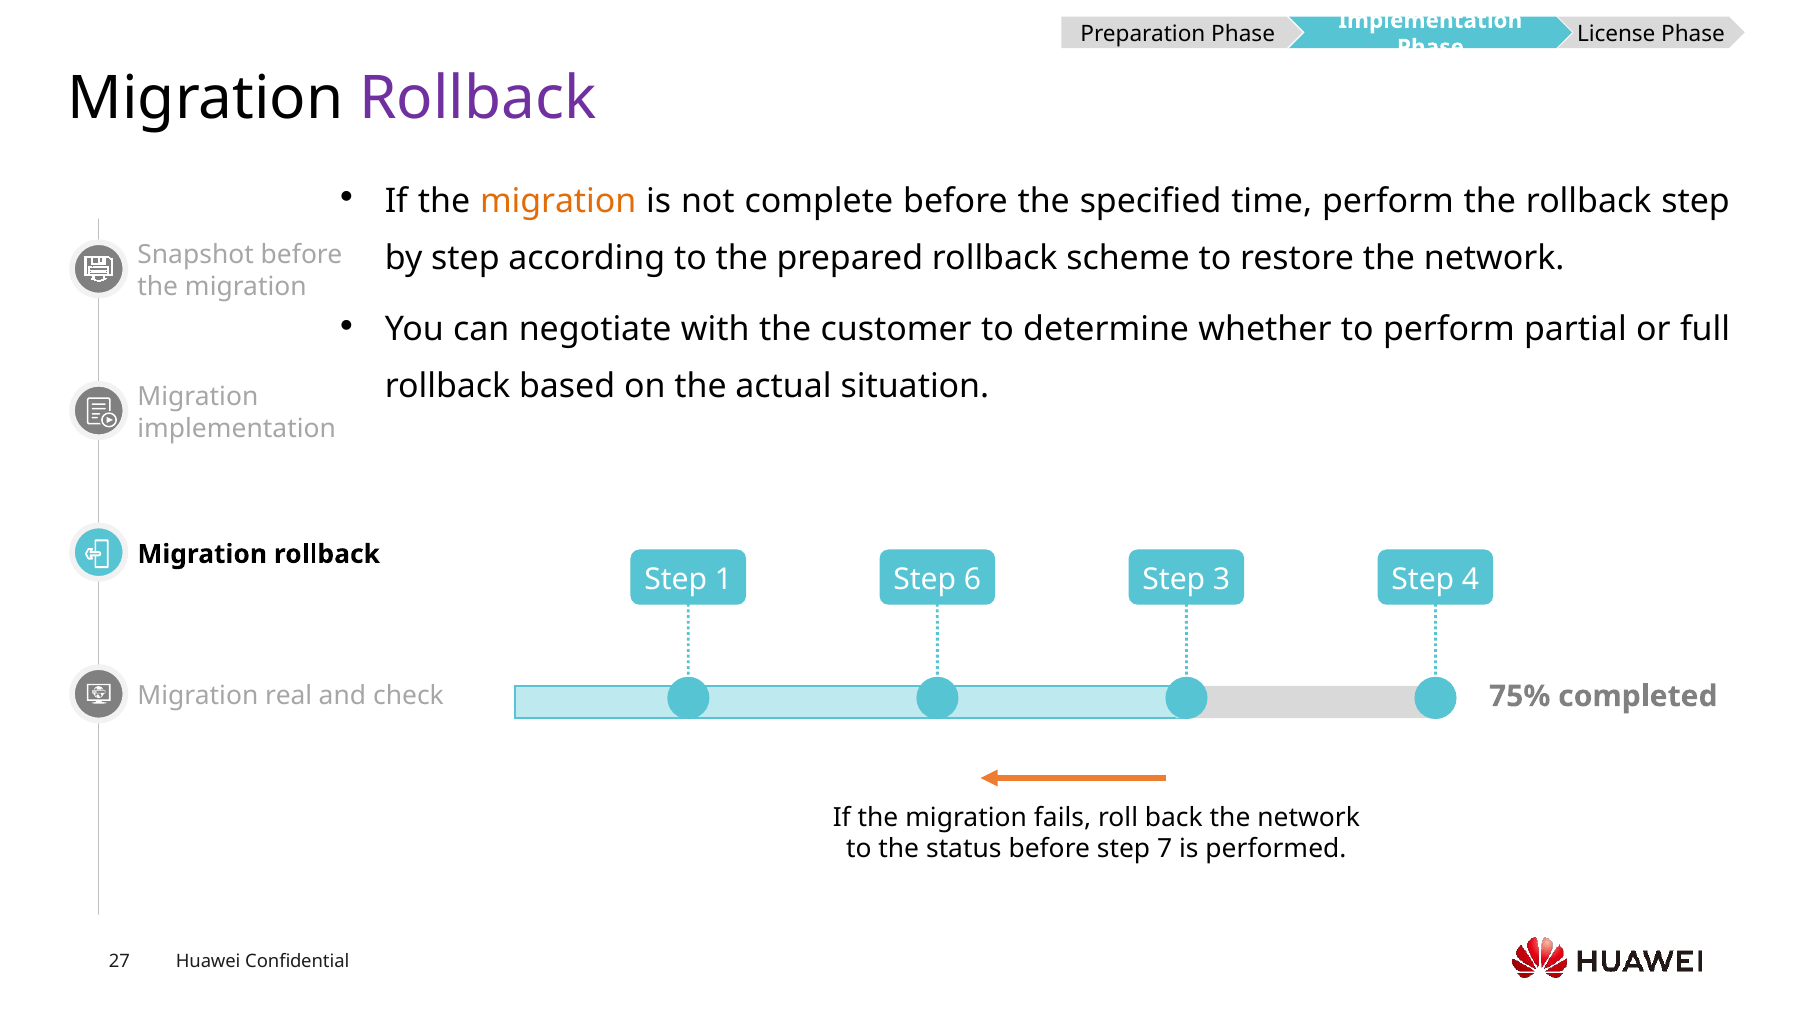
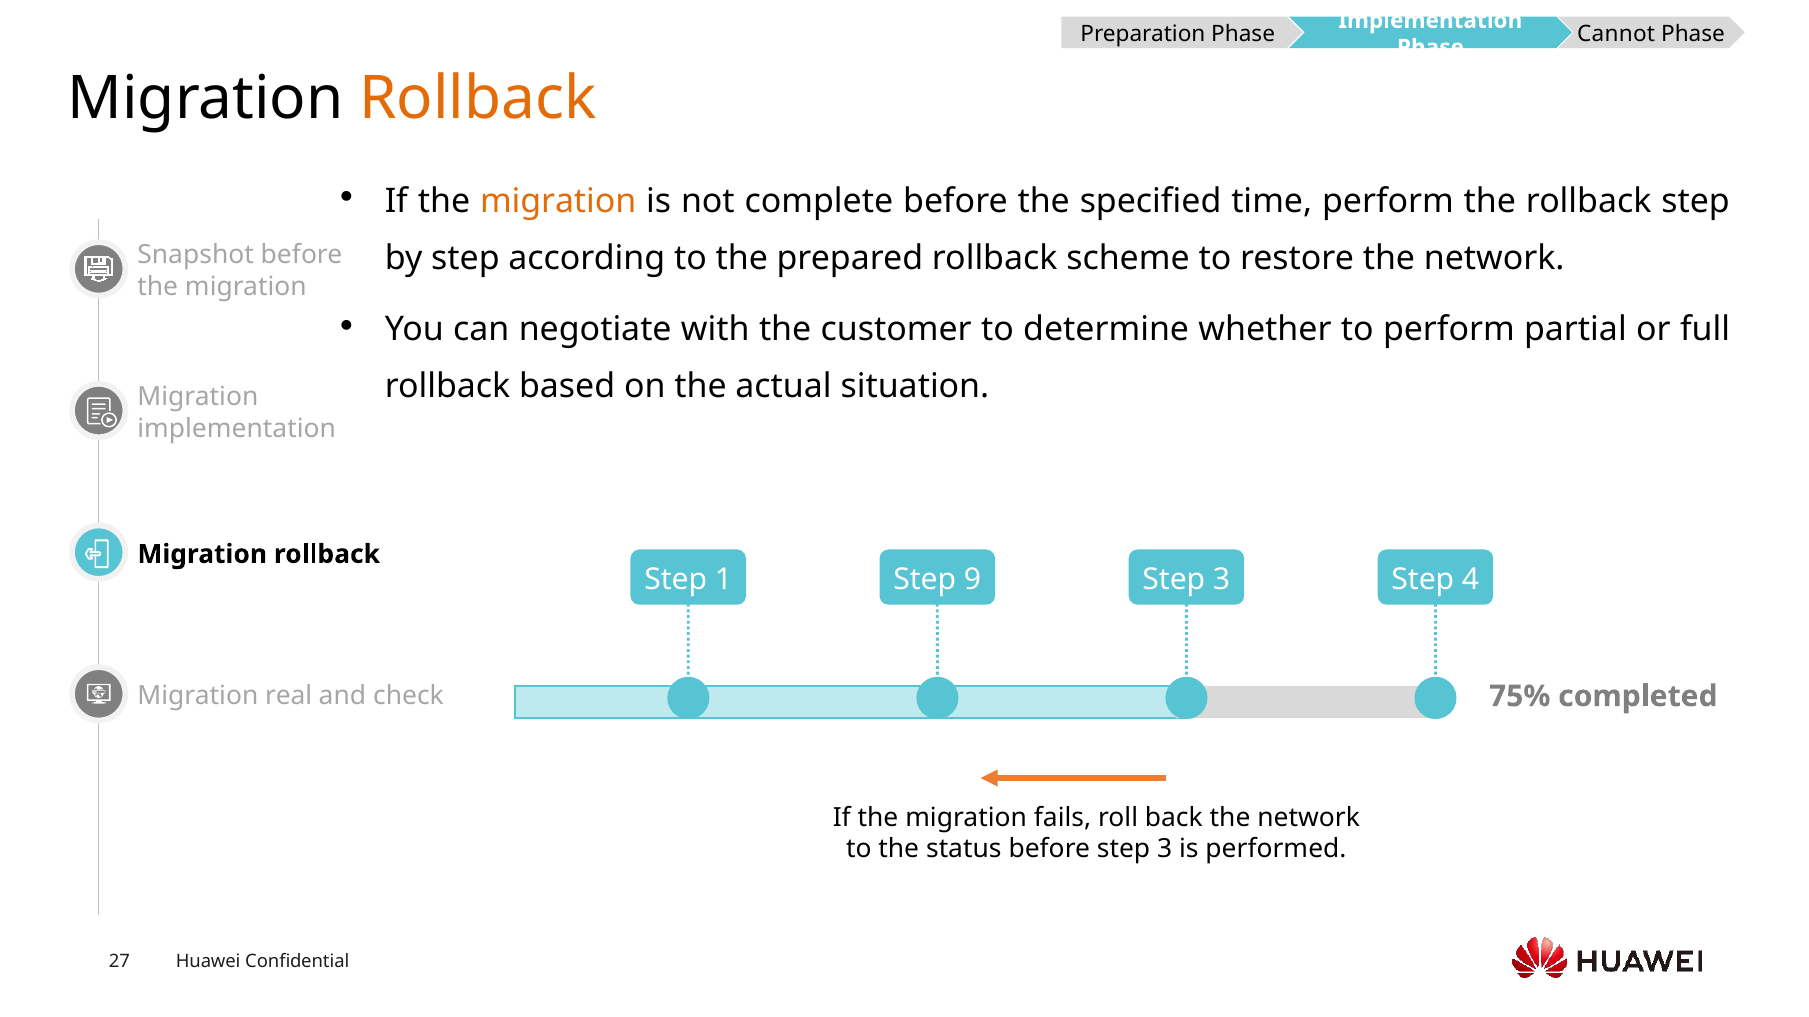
License: License -> Cannot (1616, 34)
Rollback colour: purple -> orange (478, 99)
6: 6 -> 9 (972, 579)
before step 7: 7 -> 3 (1165, 849)
